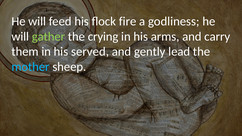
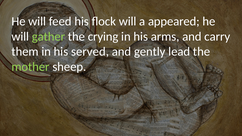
flock fire: fire -> will (128, 21)
godliness: godliness -> appeared (174, 21)
mother colour: light blue -> light green (30, 67)
